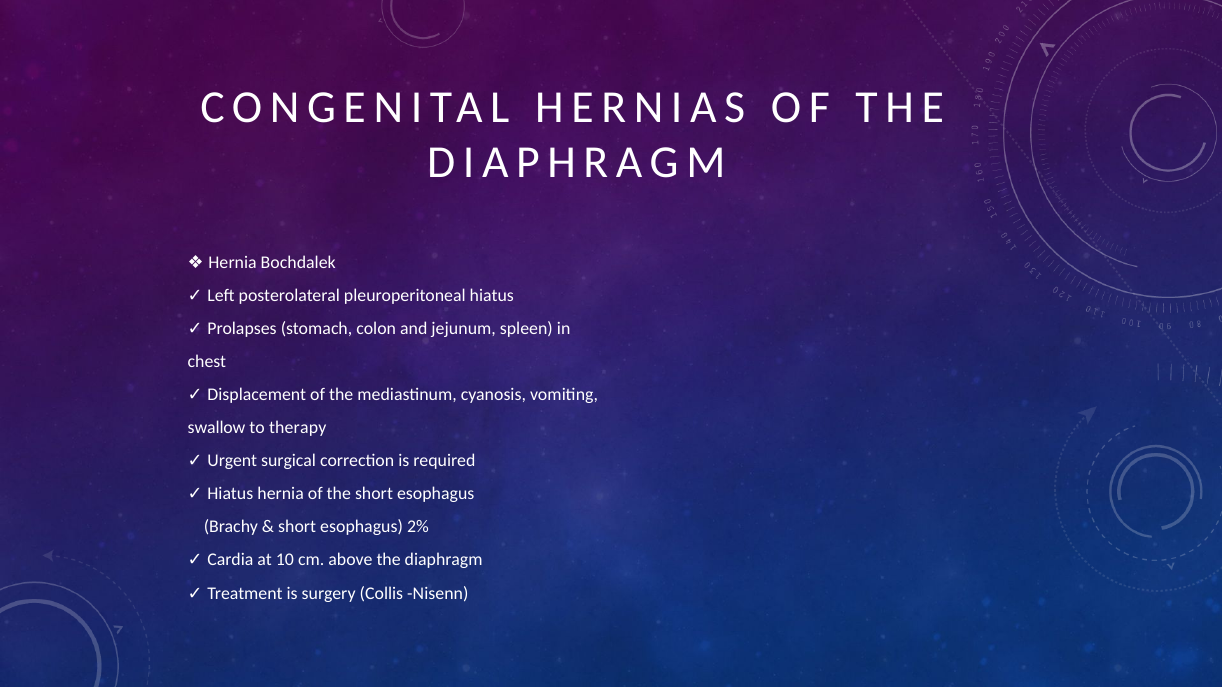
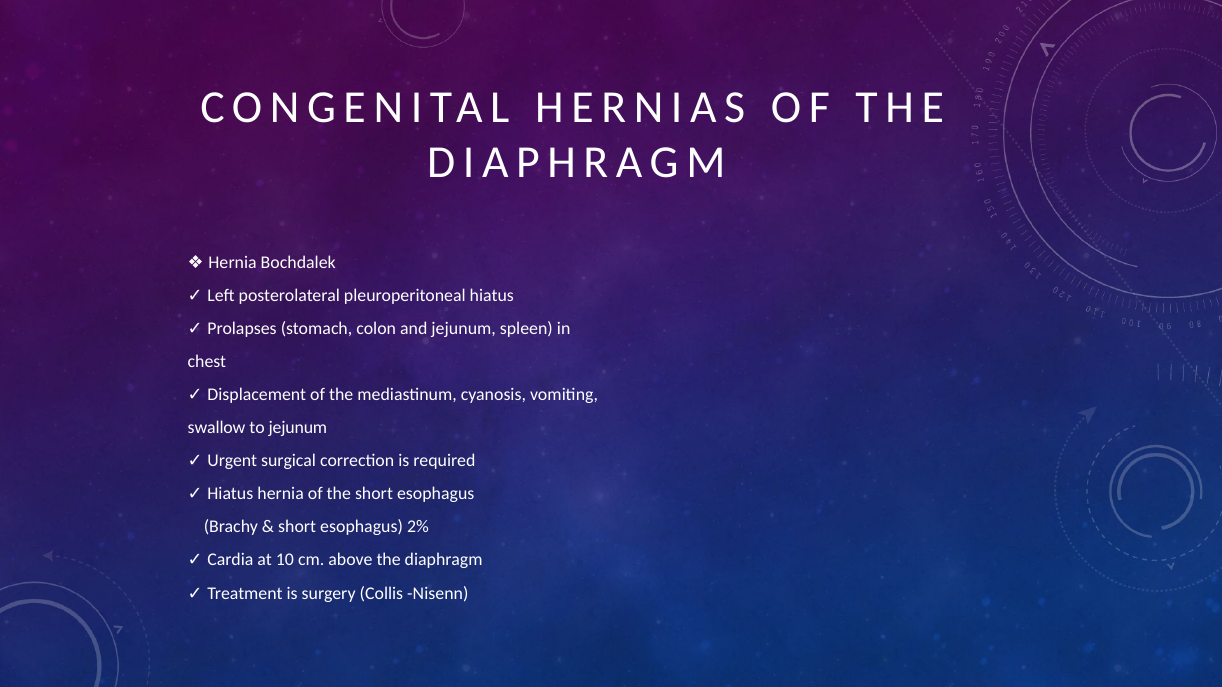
to therapy: therapy -> jejunum (298, 428)
